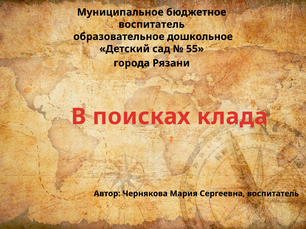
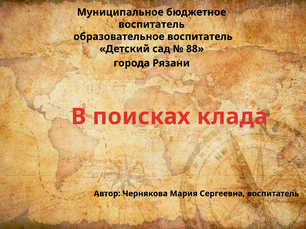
образовательное дошкольное: дошкольное -> воспитатель (200, 37)
55: 55 -> 88 (195, 49)
